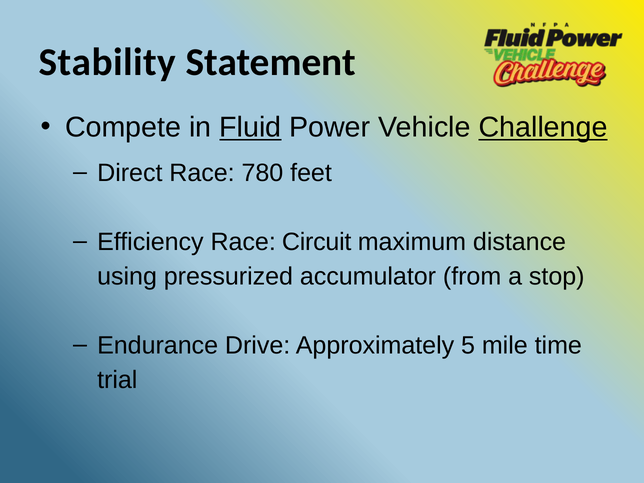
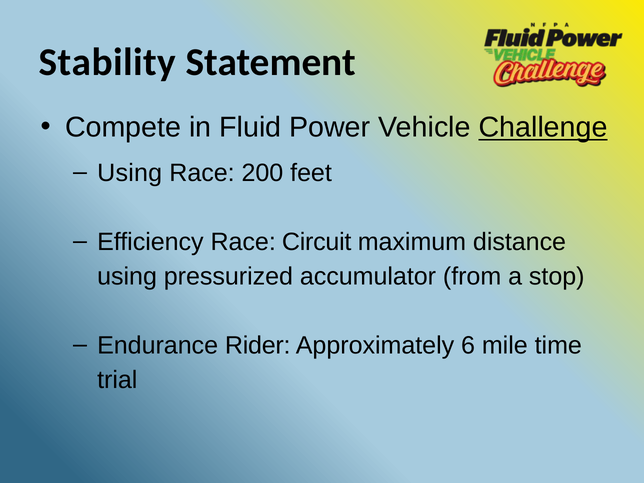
Fluid underline: present -> none (250, 127)
Direct: Direct -> Using (130, 173)
780: 780 -> 200 (262, 173)
Drive: Drive -> Rider (258, 346)
5: 5 -> 6 (468, 346)
